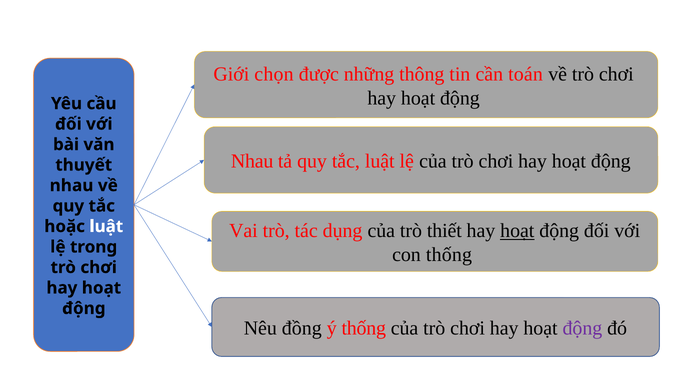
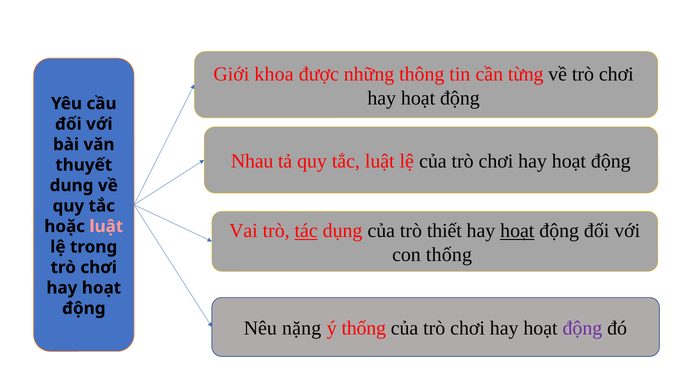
chọn: chọn -> khoa (274, 74)
toán: toán -> từng (526, 74)
nhau: nhau -> dung (72, 185)
tác underline: none -> present (306, 231)
luật colour: white -> pink (106, 226)
đồng: đồng -> nặng (302, 328)
